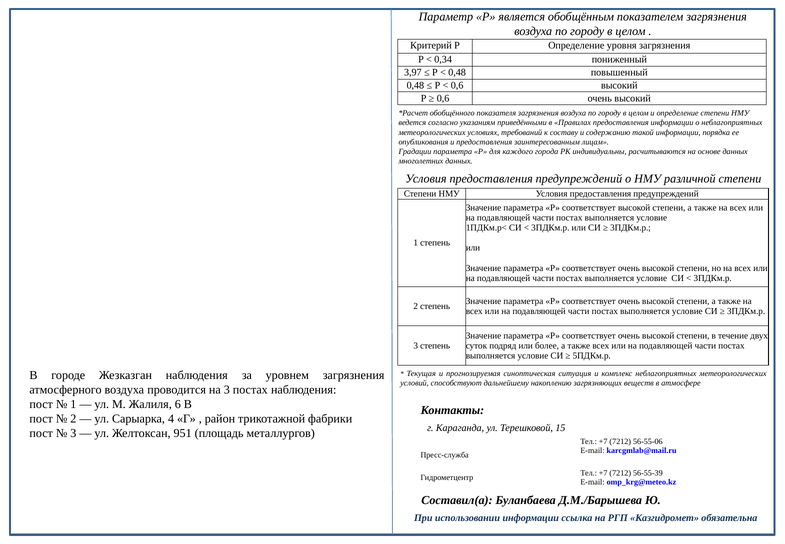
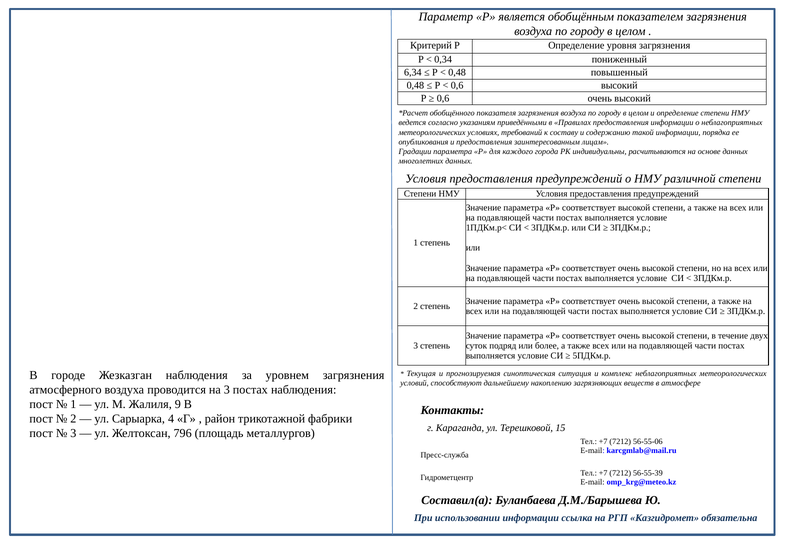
3,97: 3,97 -> 6,34 (413, 72)
6: 6 -> 9 (178, 404)
951: 951 -> 796 (183, 433)
